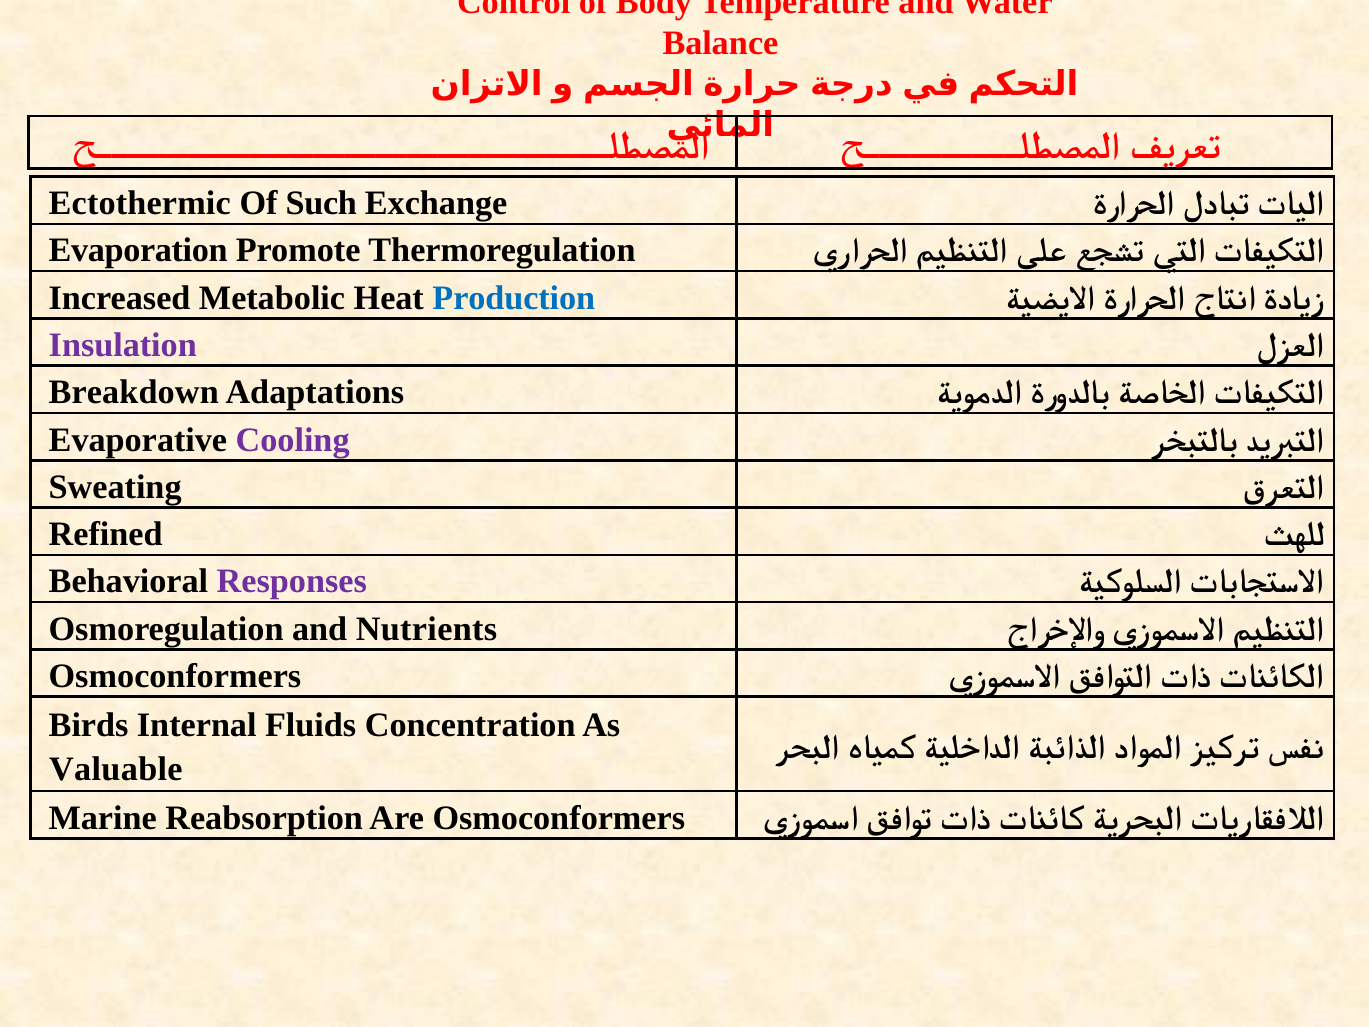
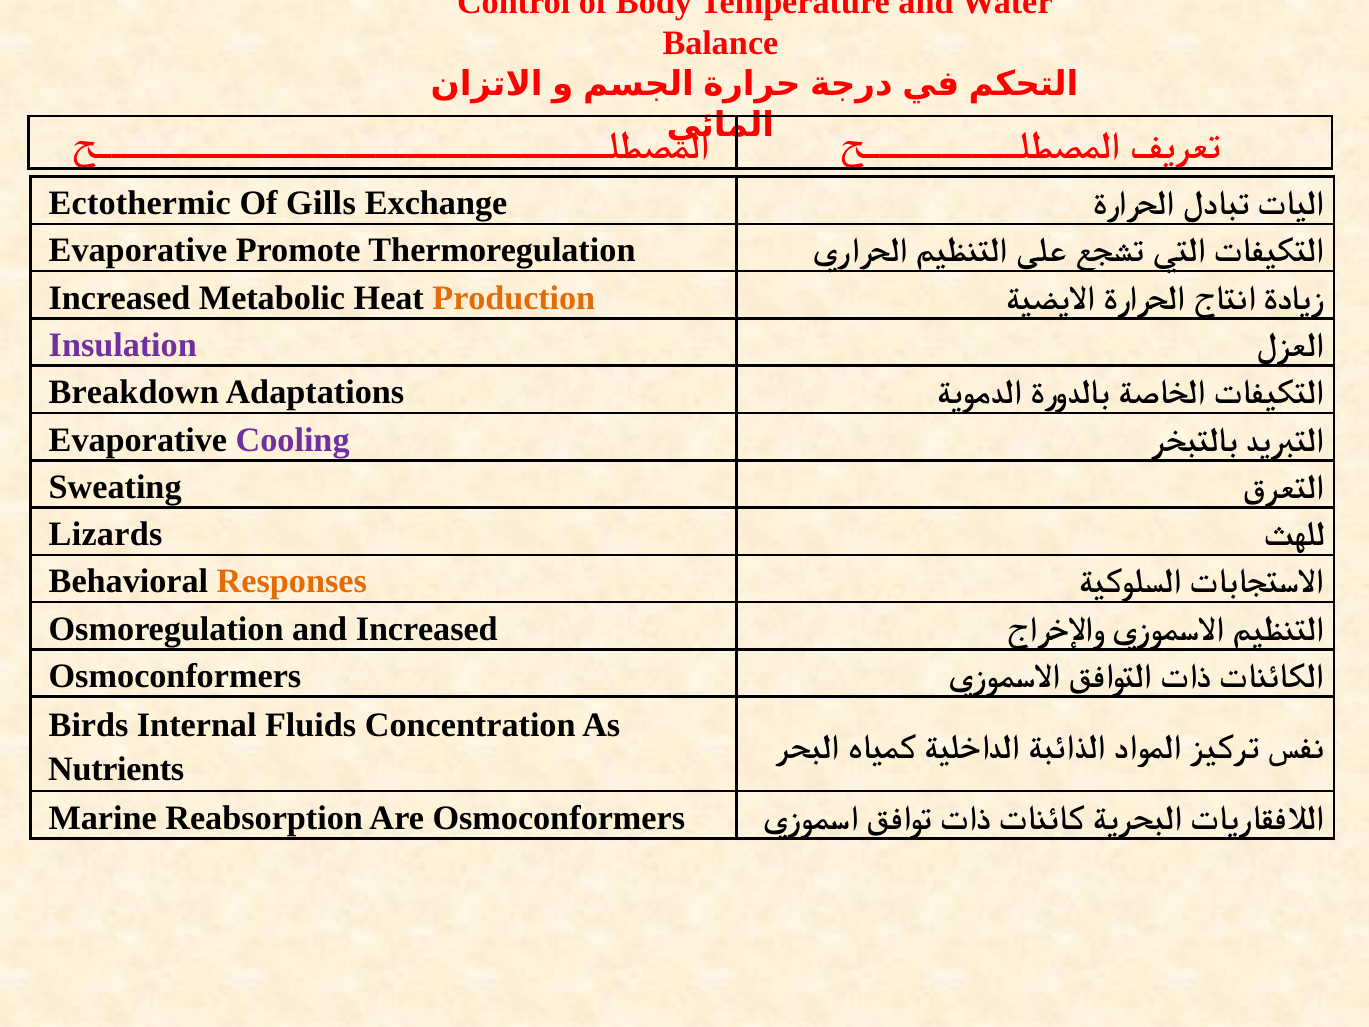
Such: Such -> Gills (321, 203)
Evaporation: Evaporation -> Evaporative (138, 251)
Production colour: blue -> orange (514, 298)
Refined: Refined -> Lizards (106, 534)
Responses colour: purple -> orange (292, 581)
and Nutrients: Nutrients -> Increased (427, 629)
Valuable: Valuable -> Nutrients (116, 769)
